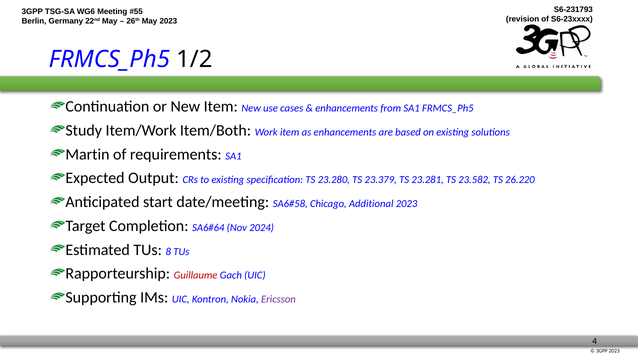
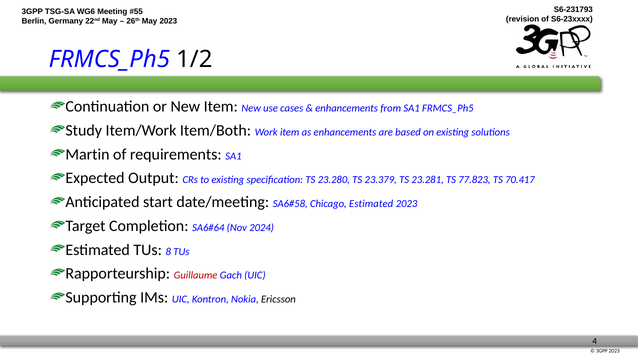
23.582: 23.582 -> 77.823 (474, 180)
26.220: 26.220 -> 70.417 (520, 180)
Chicago Additional: Additional -> Estimated (371, 204)
Ericsson colour: purple -> black (278, 299)
